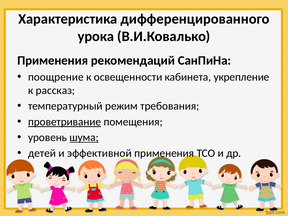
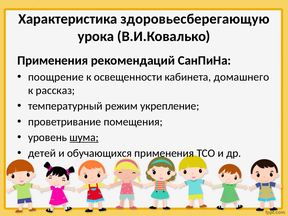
дифференцированного: дифференцированного -> здоровьесберегающую (195, 19)
укрепление: укрепление -> домашнего (241, 77)
требования: требования -> укрепление (170, 106)
проветривание underline: present -> none (65, 122)
эффективной: эффективной -> обучающихся (99, 153)
